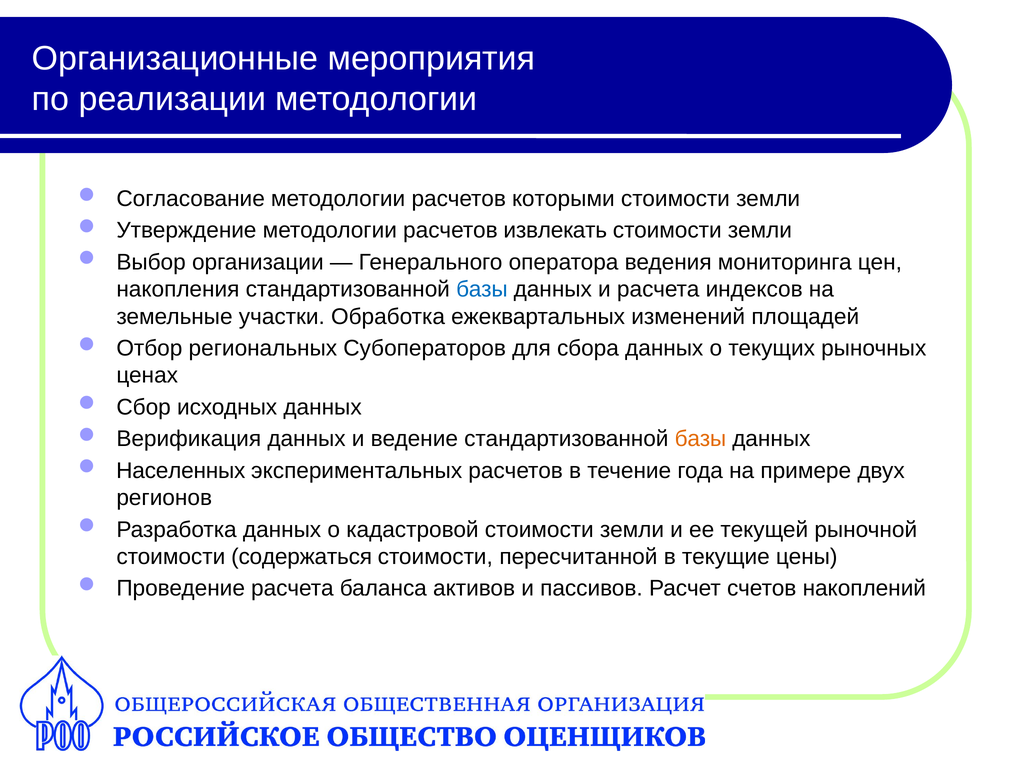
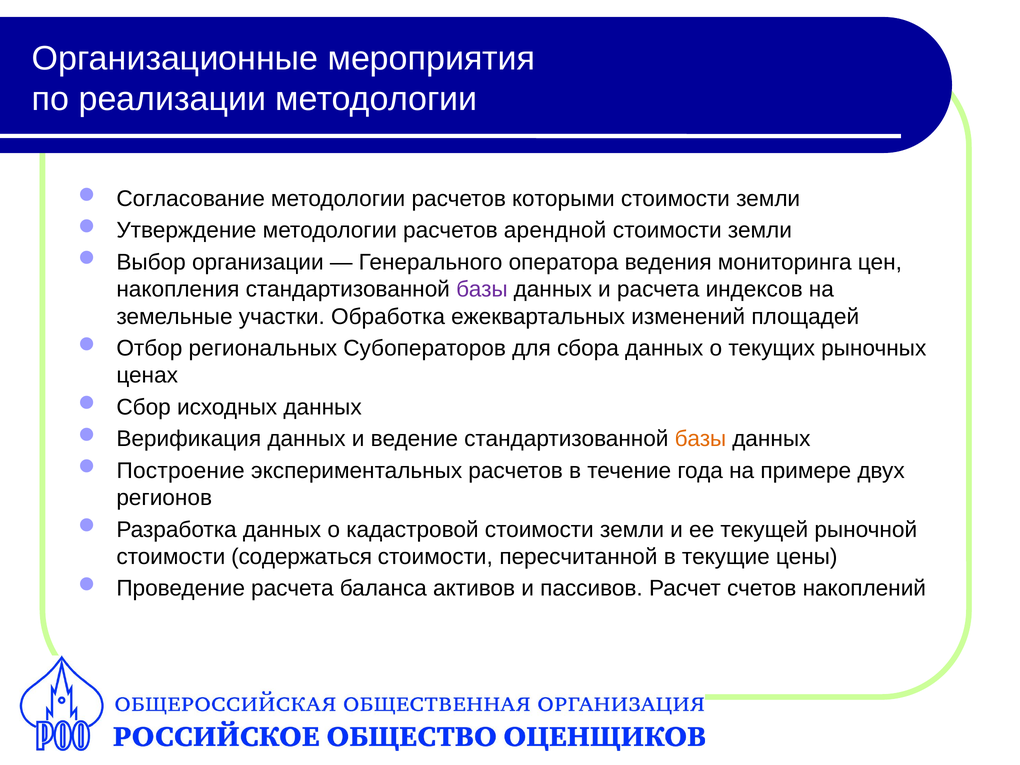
извлекать: извлекать -> арендной (555, 230)
базы colour: blue -> purple (482, 289)
Населенных: Населенных -> Построение (181, 471)
